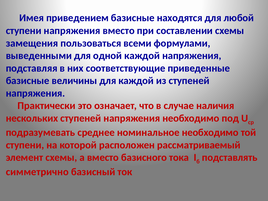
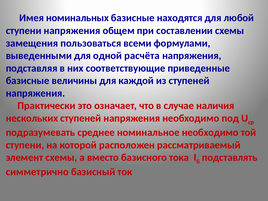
приведением: приведением -> номинальных (77, 18)
напряжения вместо: вместо -> общем (119, 31)
одной каждой: каждой -> расчёта (142, 56)
